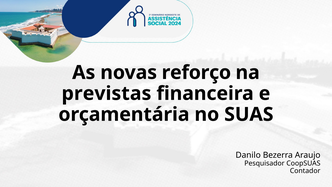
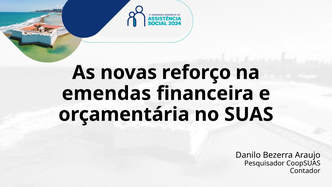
previstas: previstas -> emendas (106, 93)
